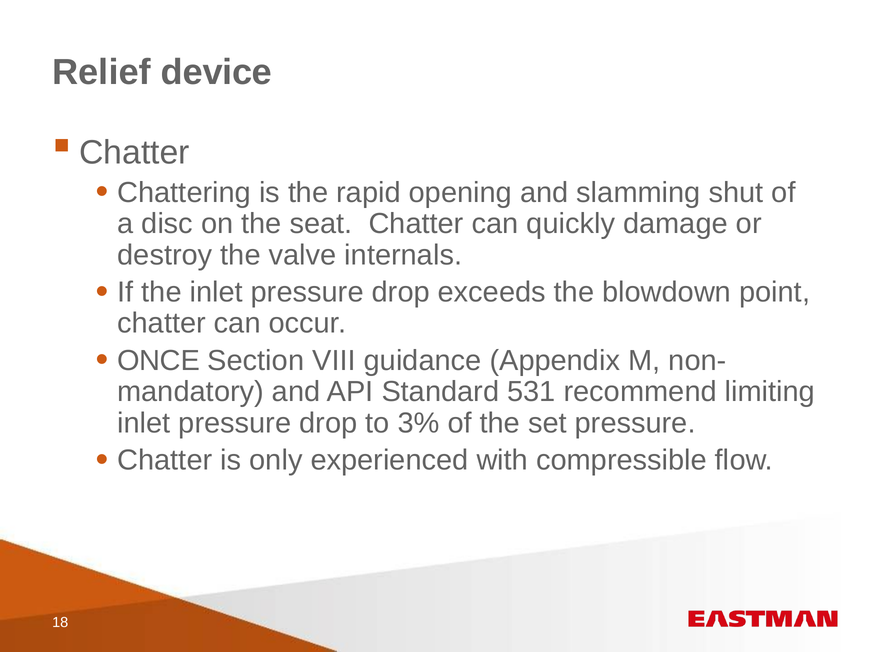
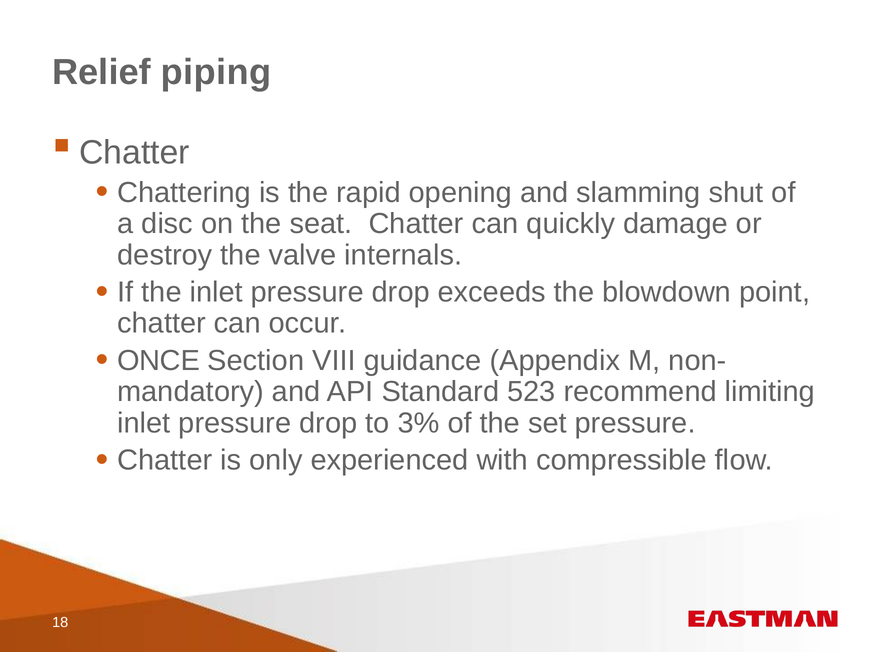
device: device -> piping (216, 72)
531: 531 -> 523 (531, 392)
